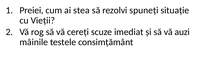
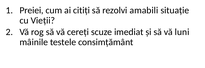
stea: stea -> citiți (82, 10)
spuneți: spuneți -> amabili (144, 10)
auzi: auzi -> luni (182, 32)
